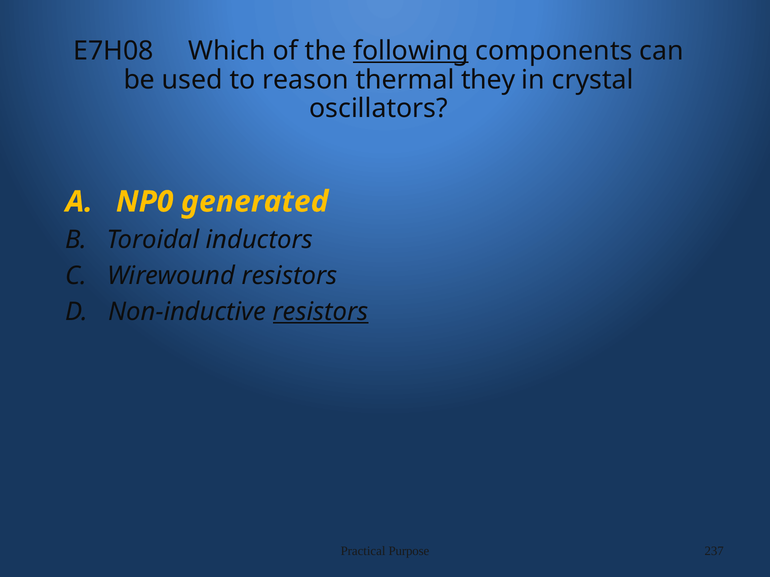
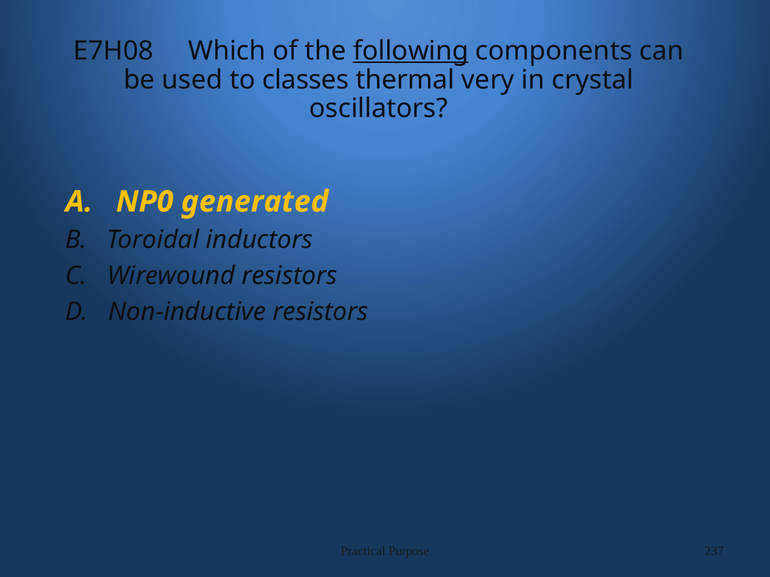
reason: reason -> classes (306, 80)
they: they -> very (488, 80)
resistors underline: present -> none (321, 312)
